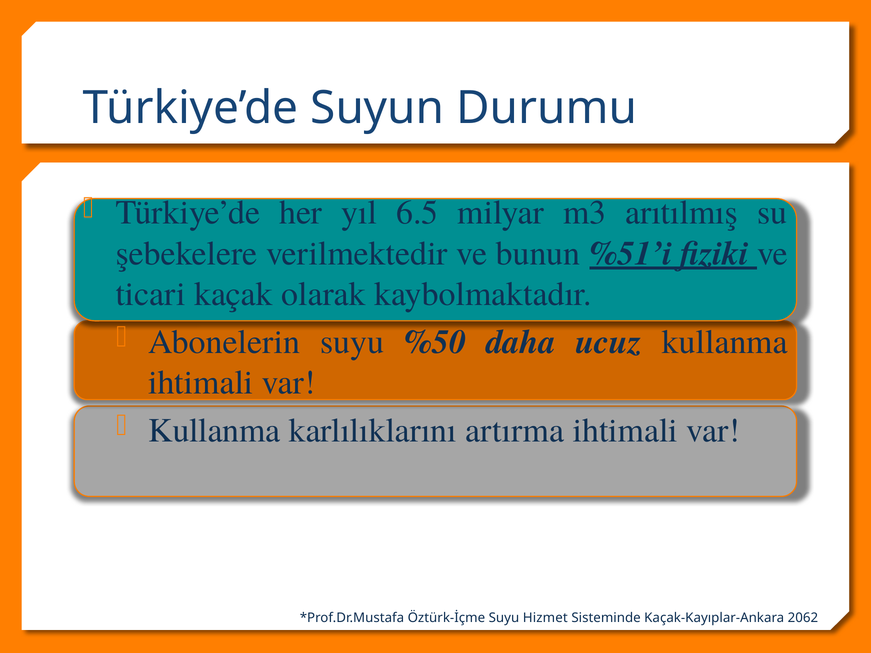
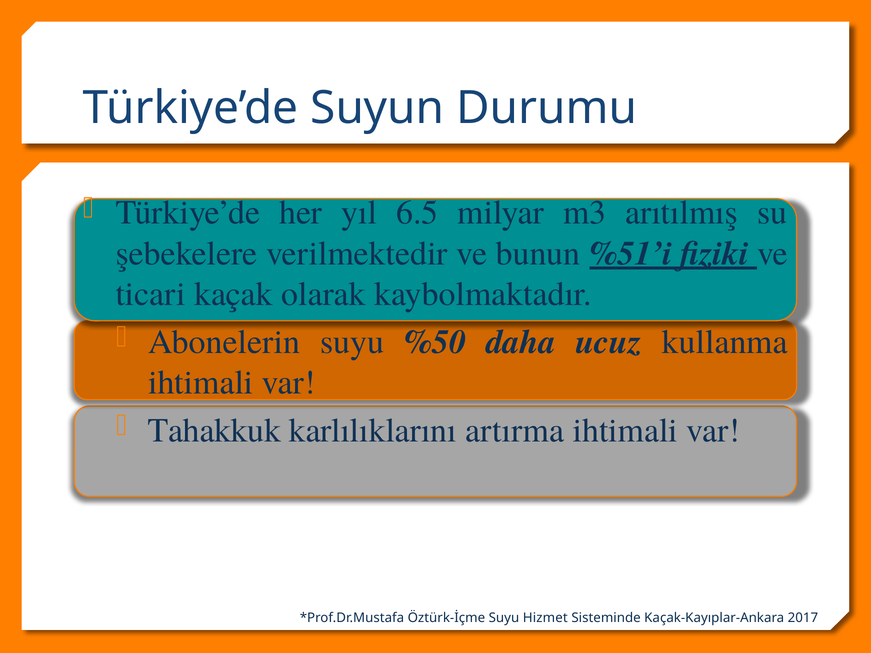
Kullanma: Kullanma -> Tahakkuk (214, 431)
2062: 2062 -> 2017 (803, 618)
